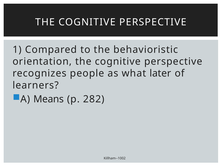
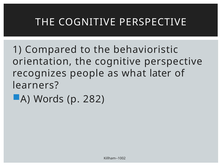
Means: Means -> Words (49, 99)
